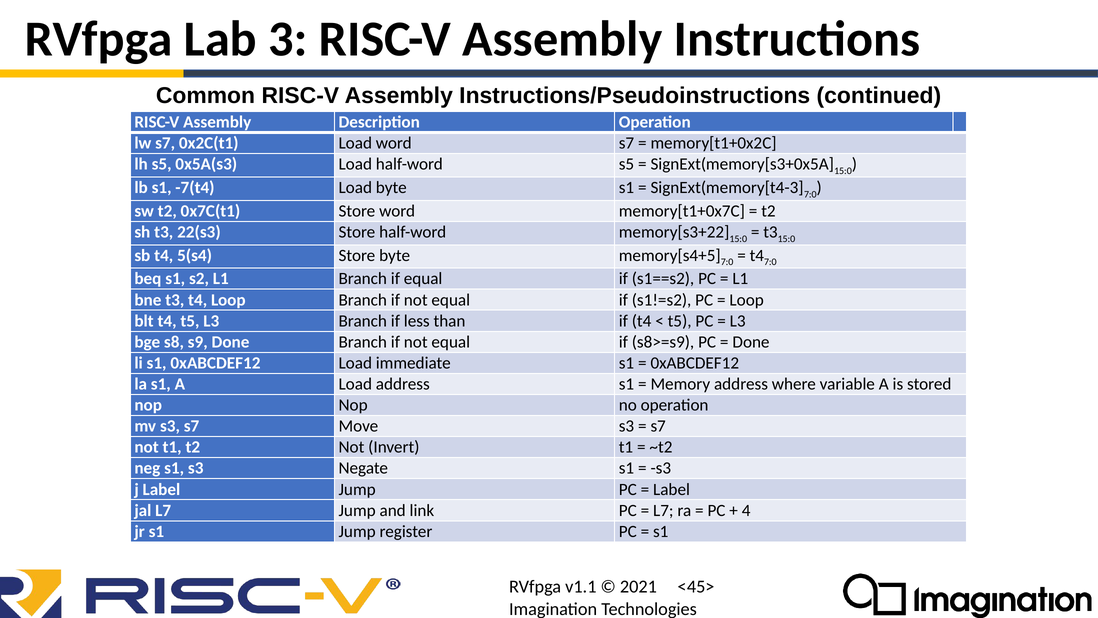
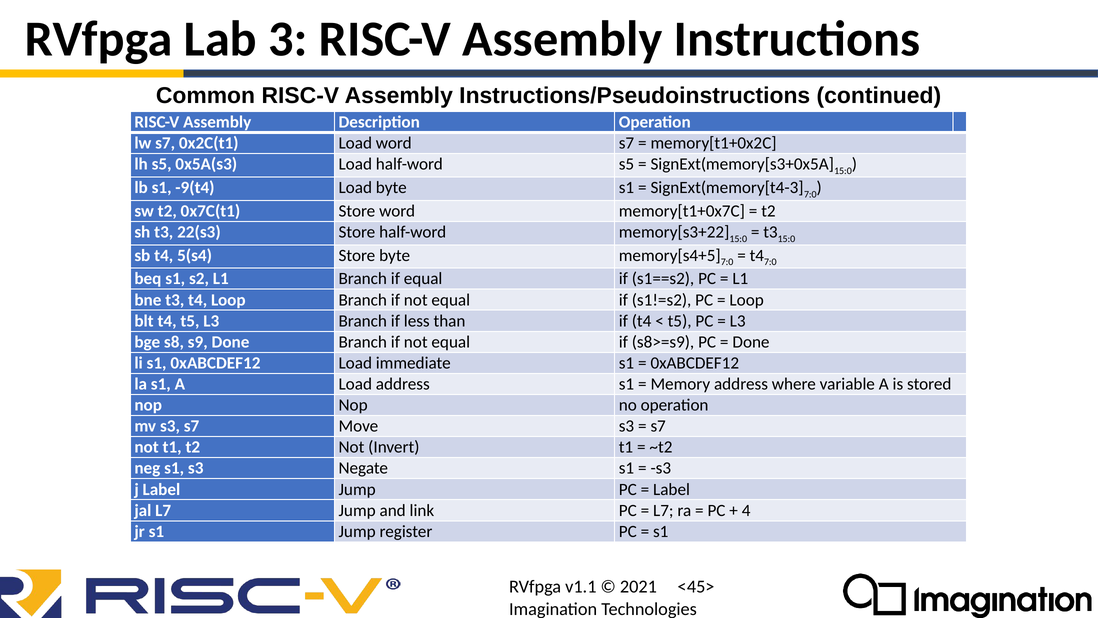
-7(t4: -7(t4 -> -9(t4 (195, 188)
